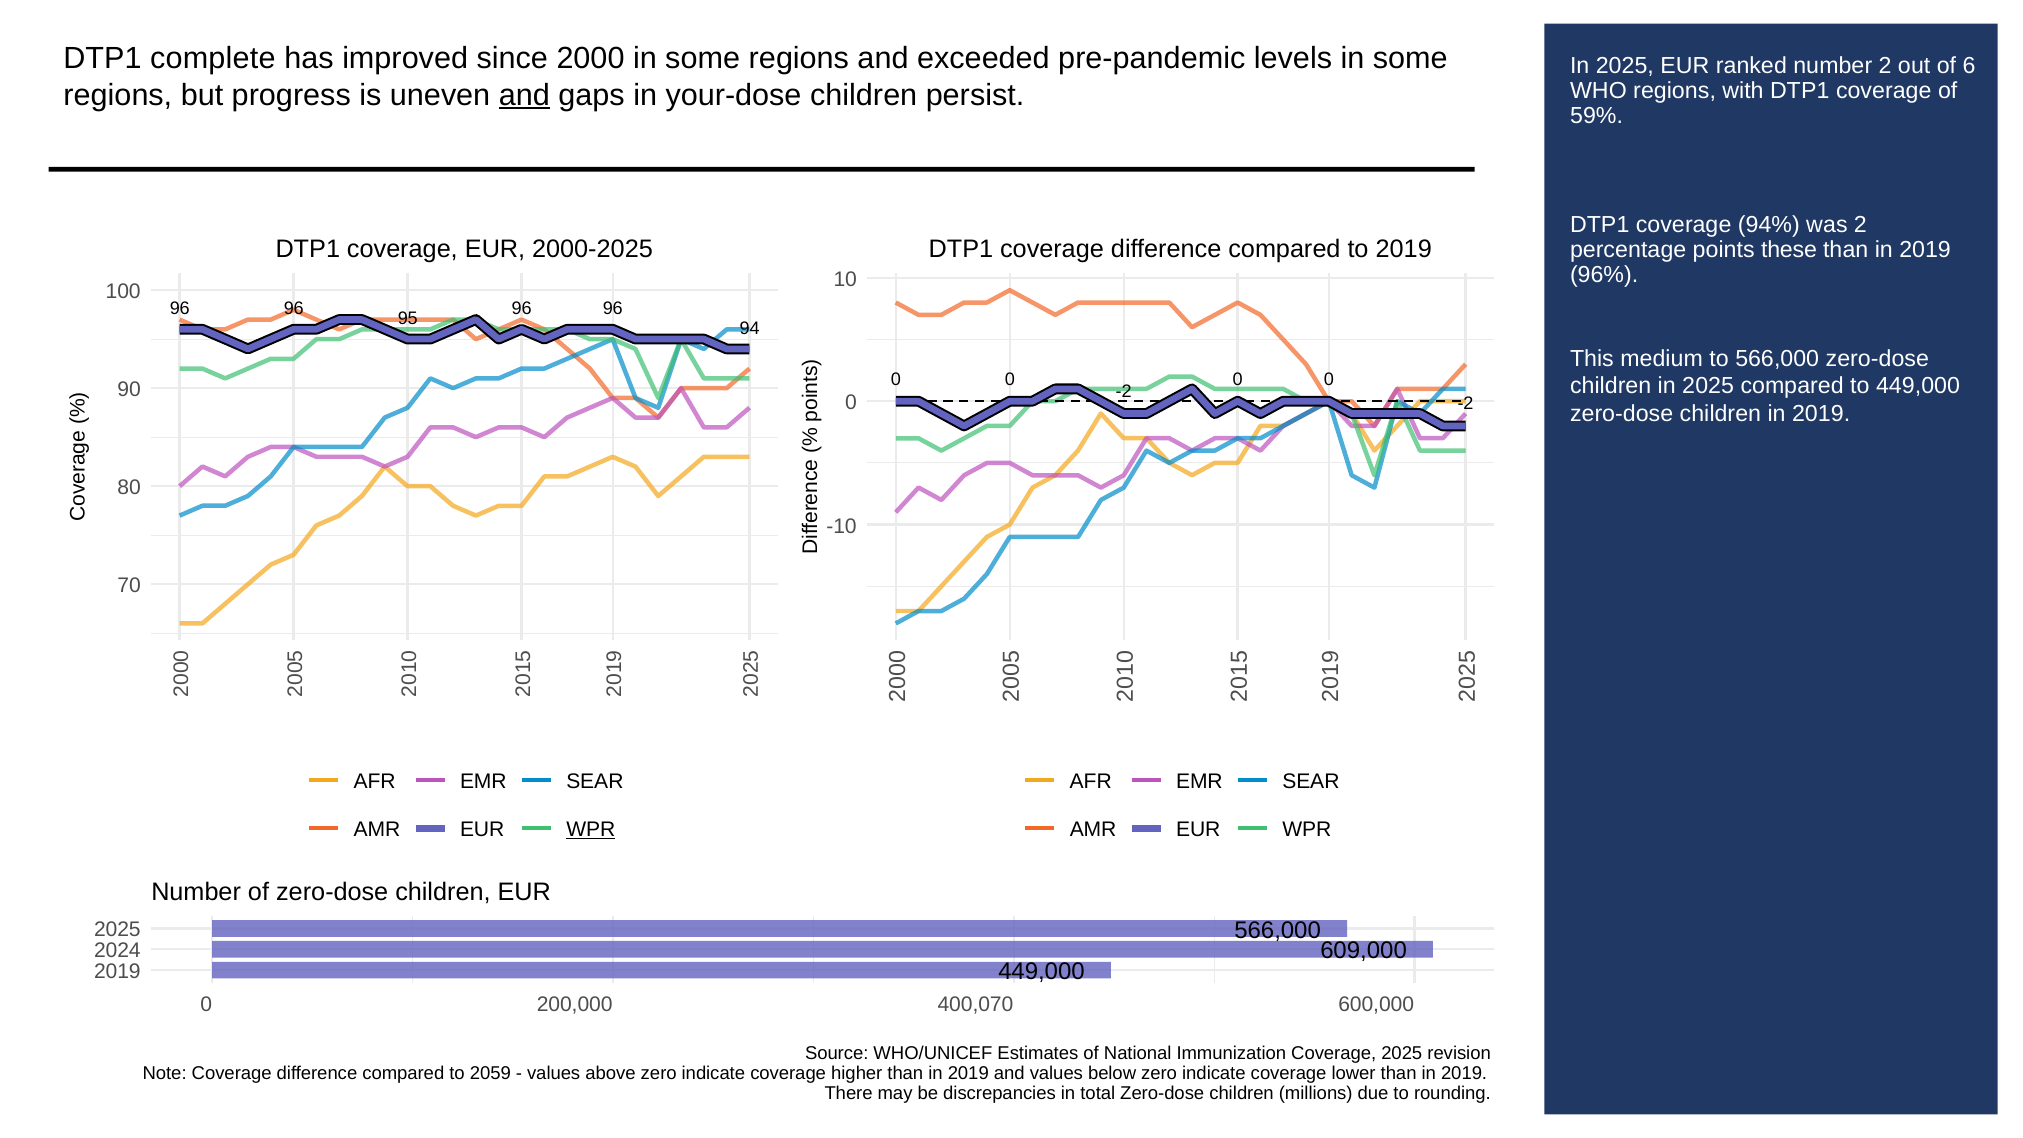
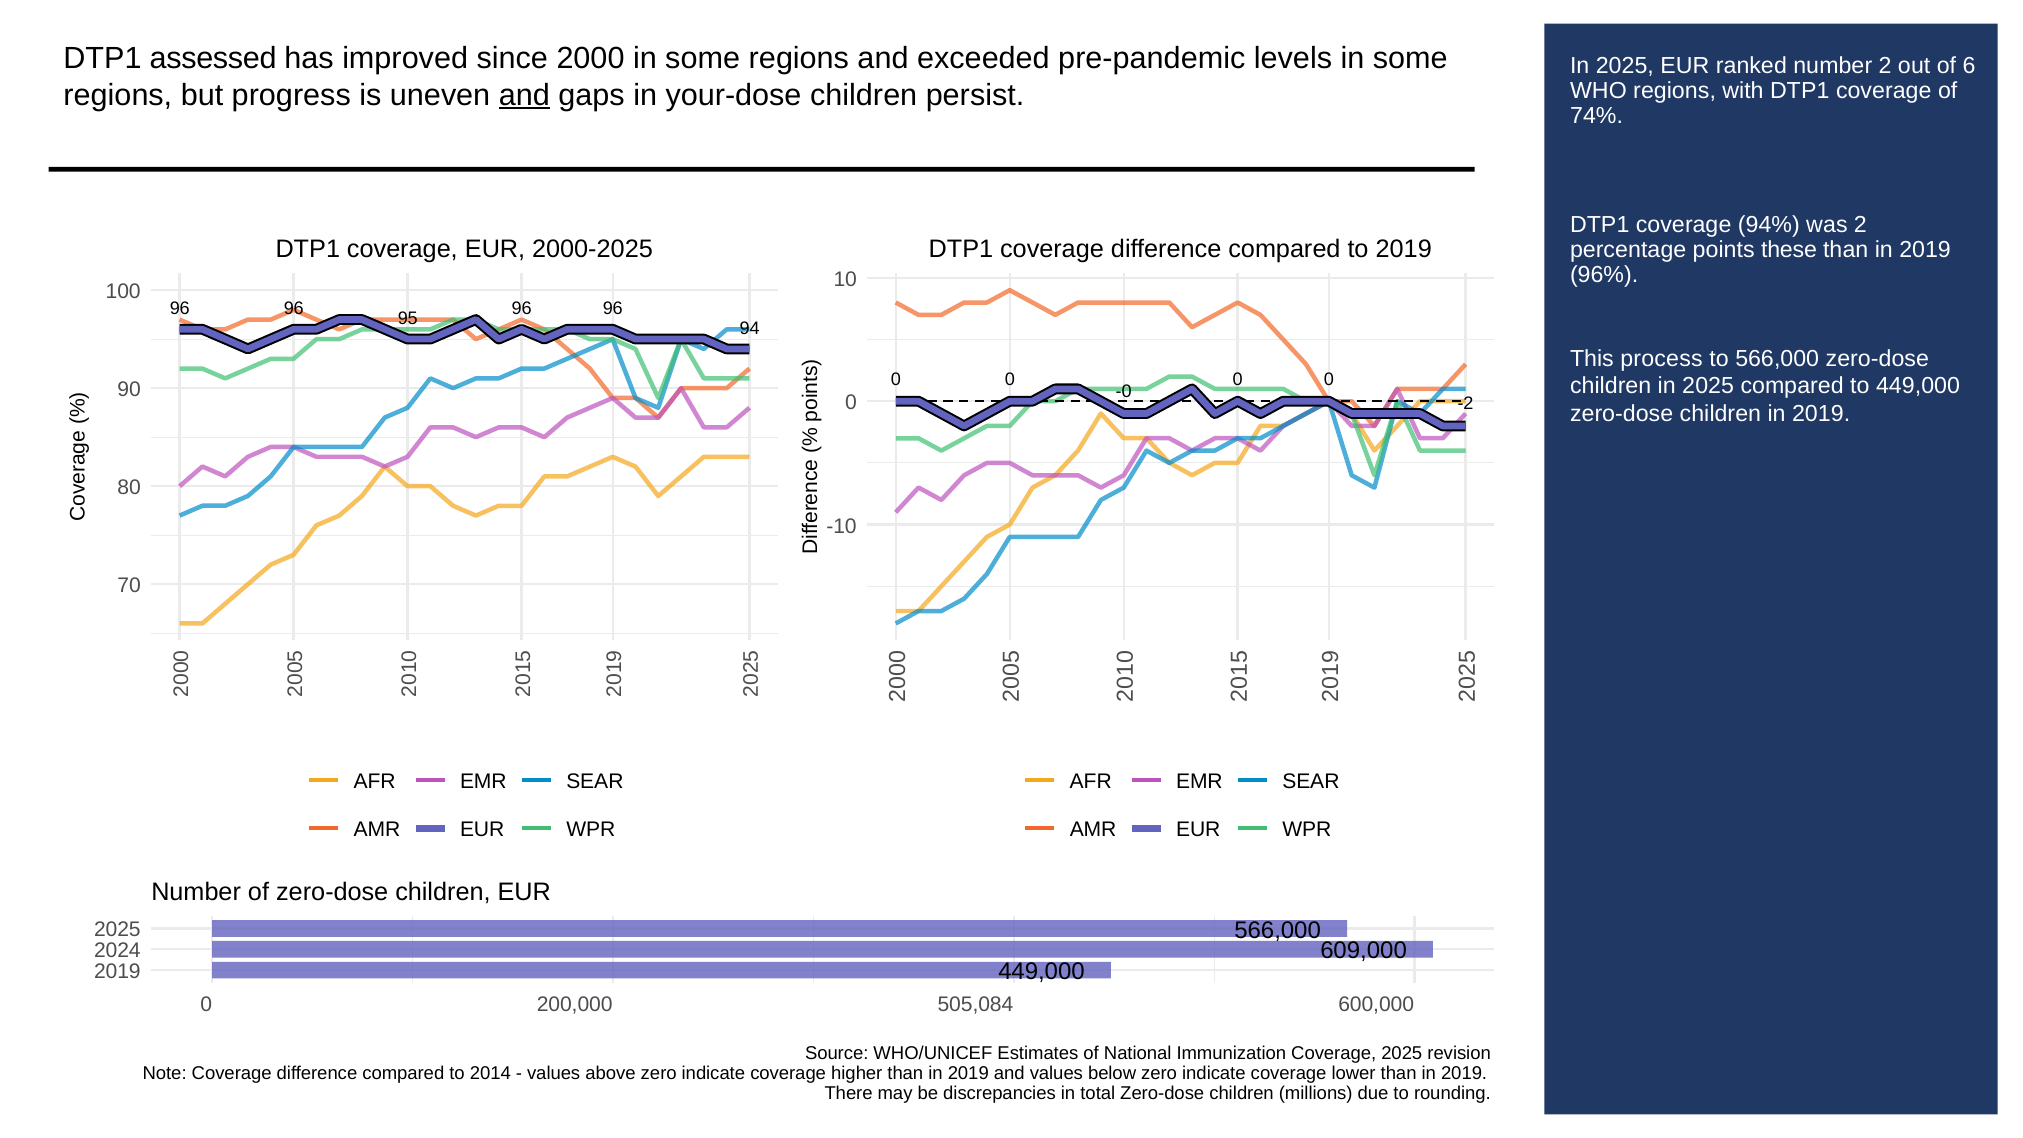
complete: complete -> assessed (213, 58)
59%: 59% -> 74% (1597, 115)
medium: medium -> process (1662, 358)
-2: -2 -> -0 (1124, 392)
WPR underline: present -> none (591, 830)
400,070: 400,070 -> 505,084 (975, 1004)
2059: 2059 -> 2014 (490, 1073)
